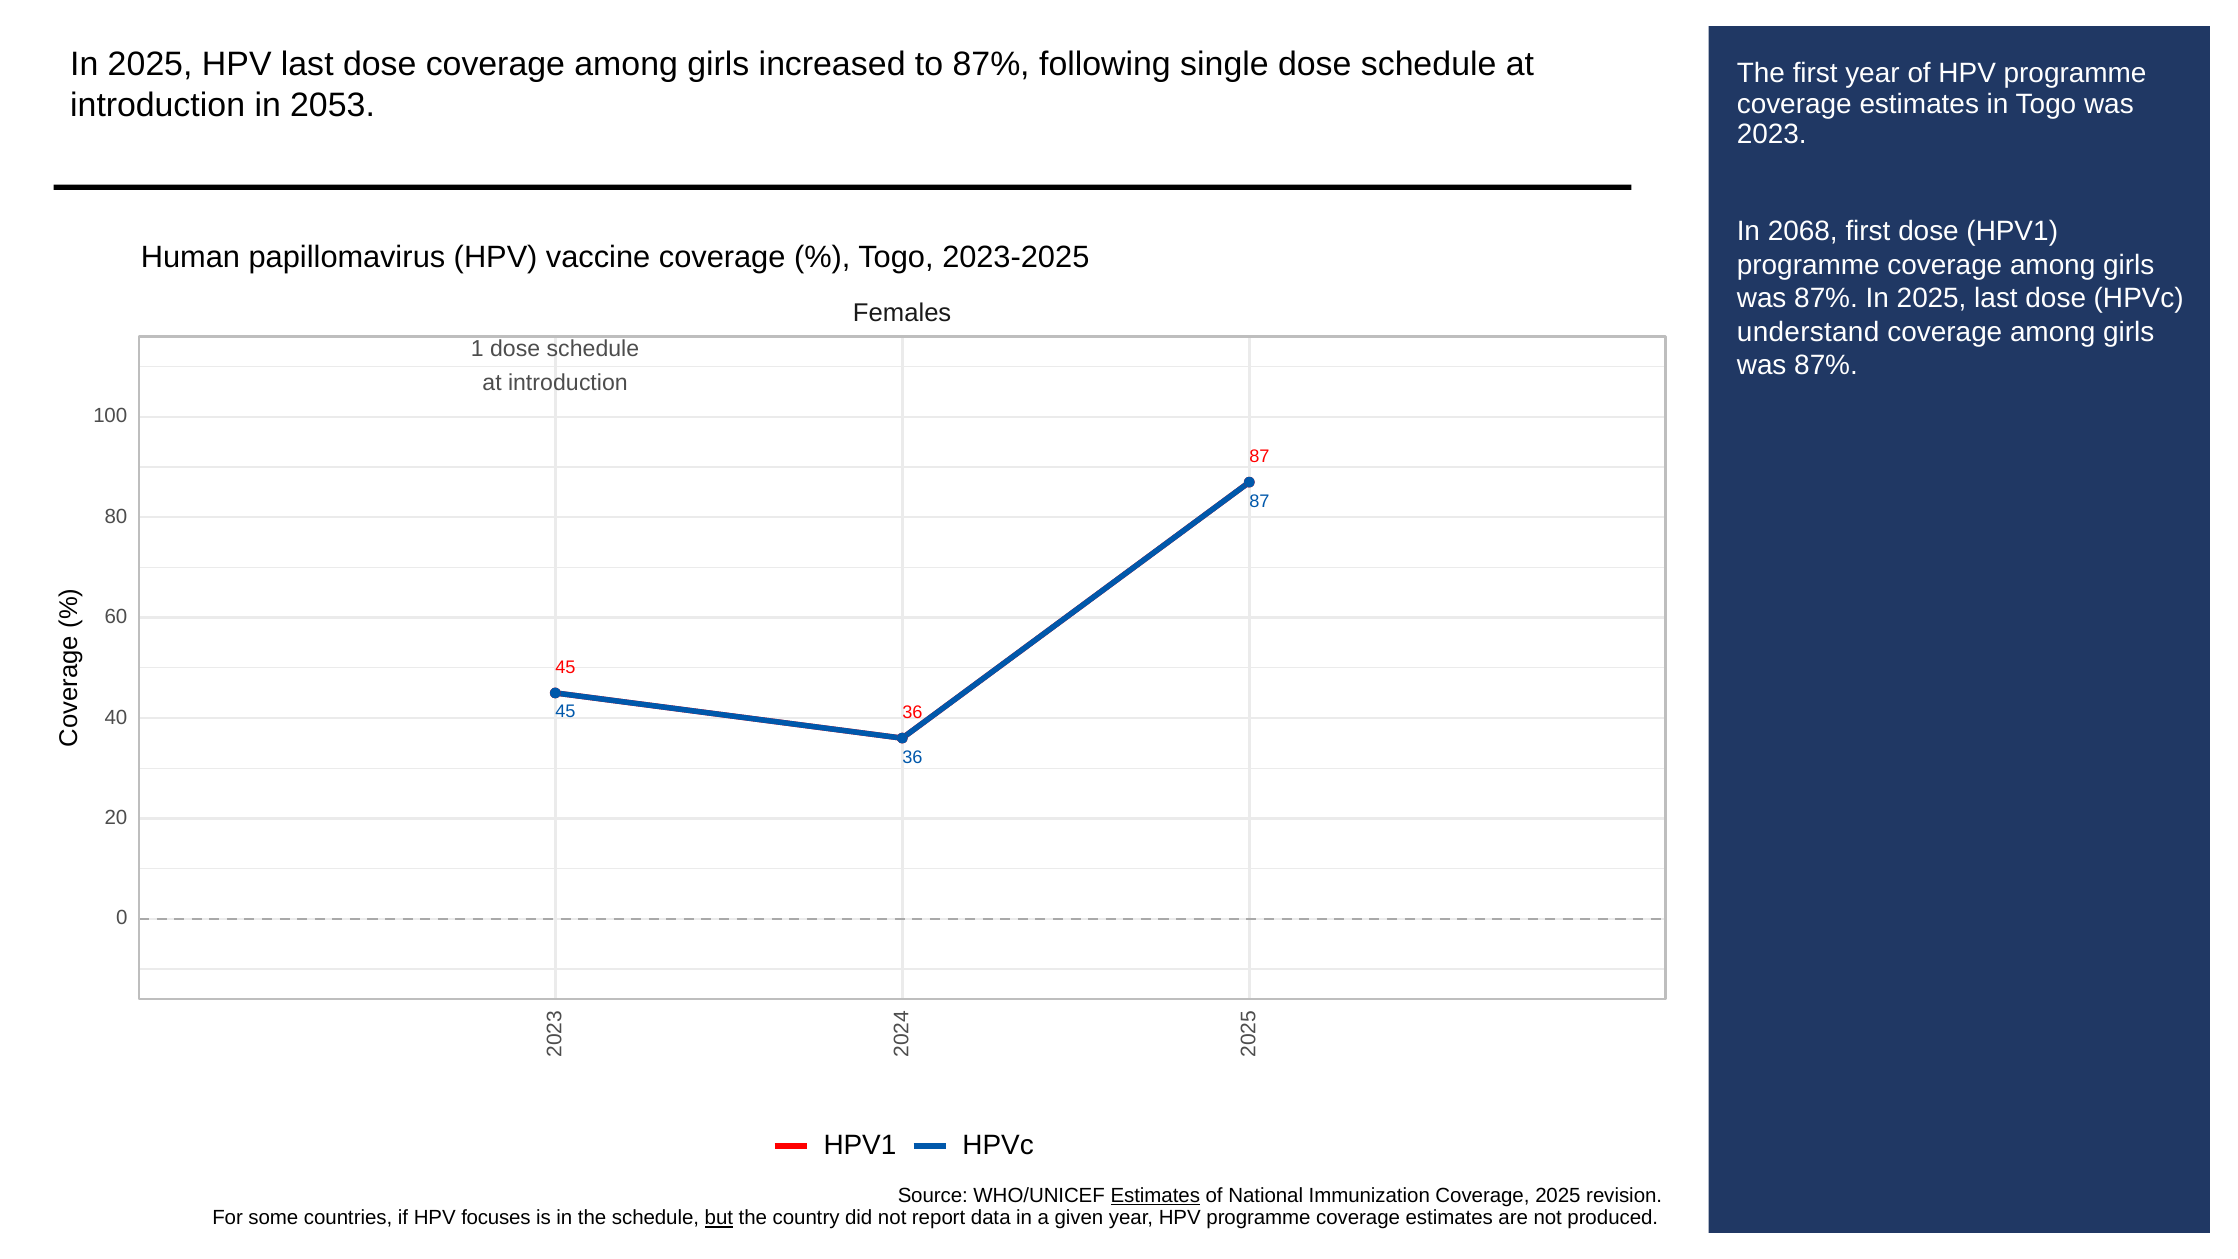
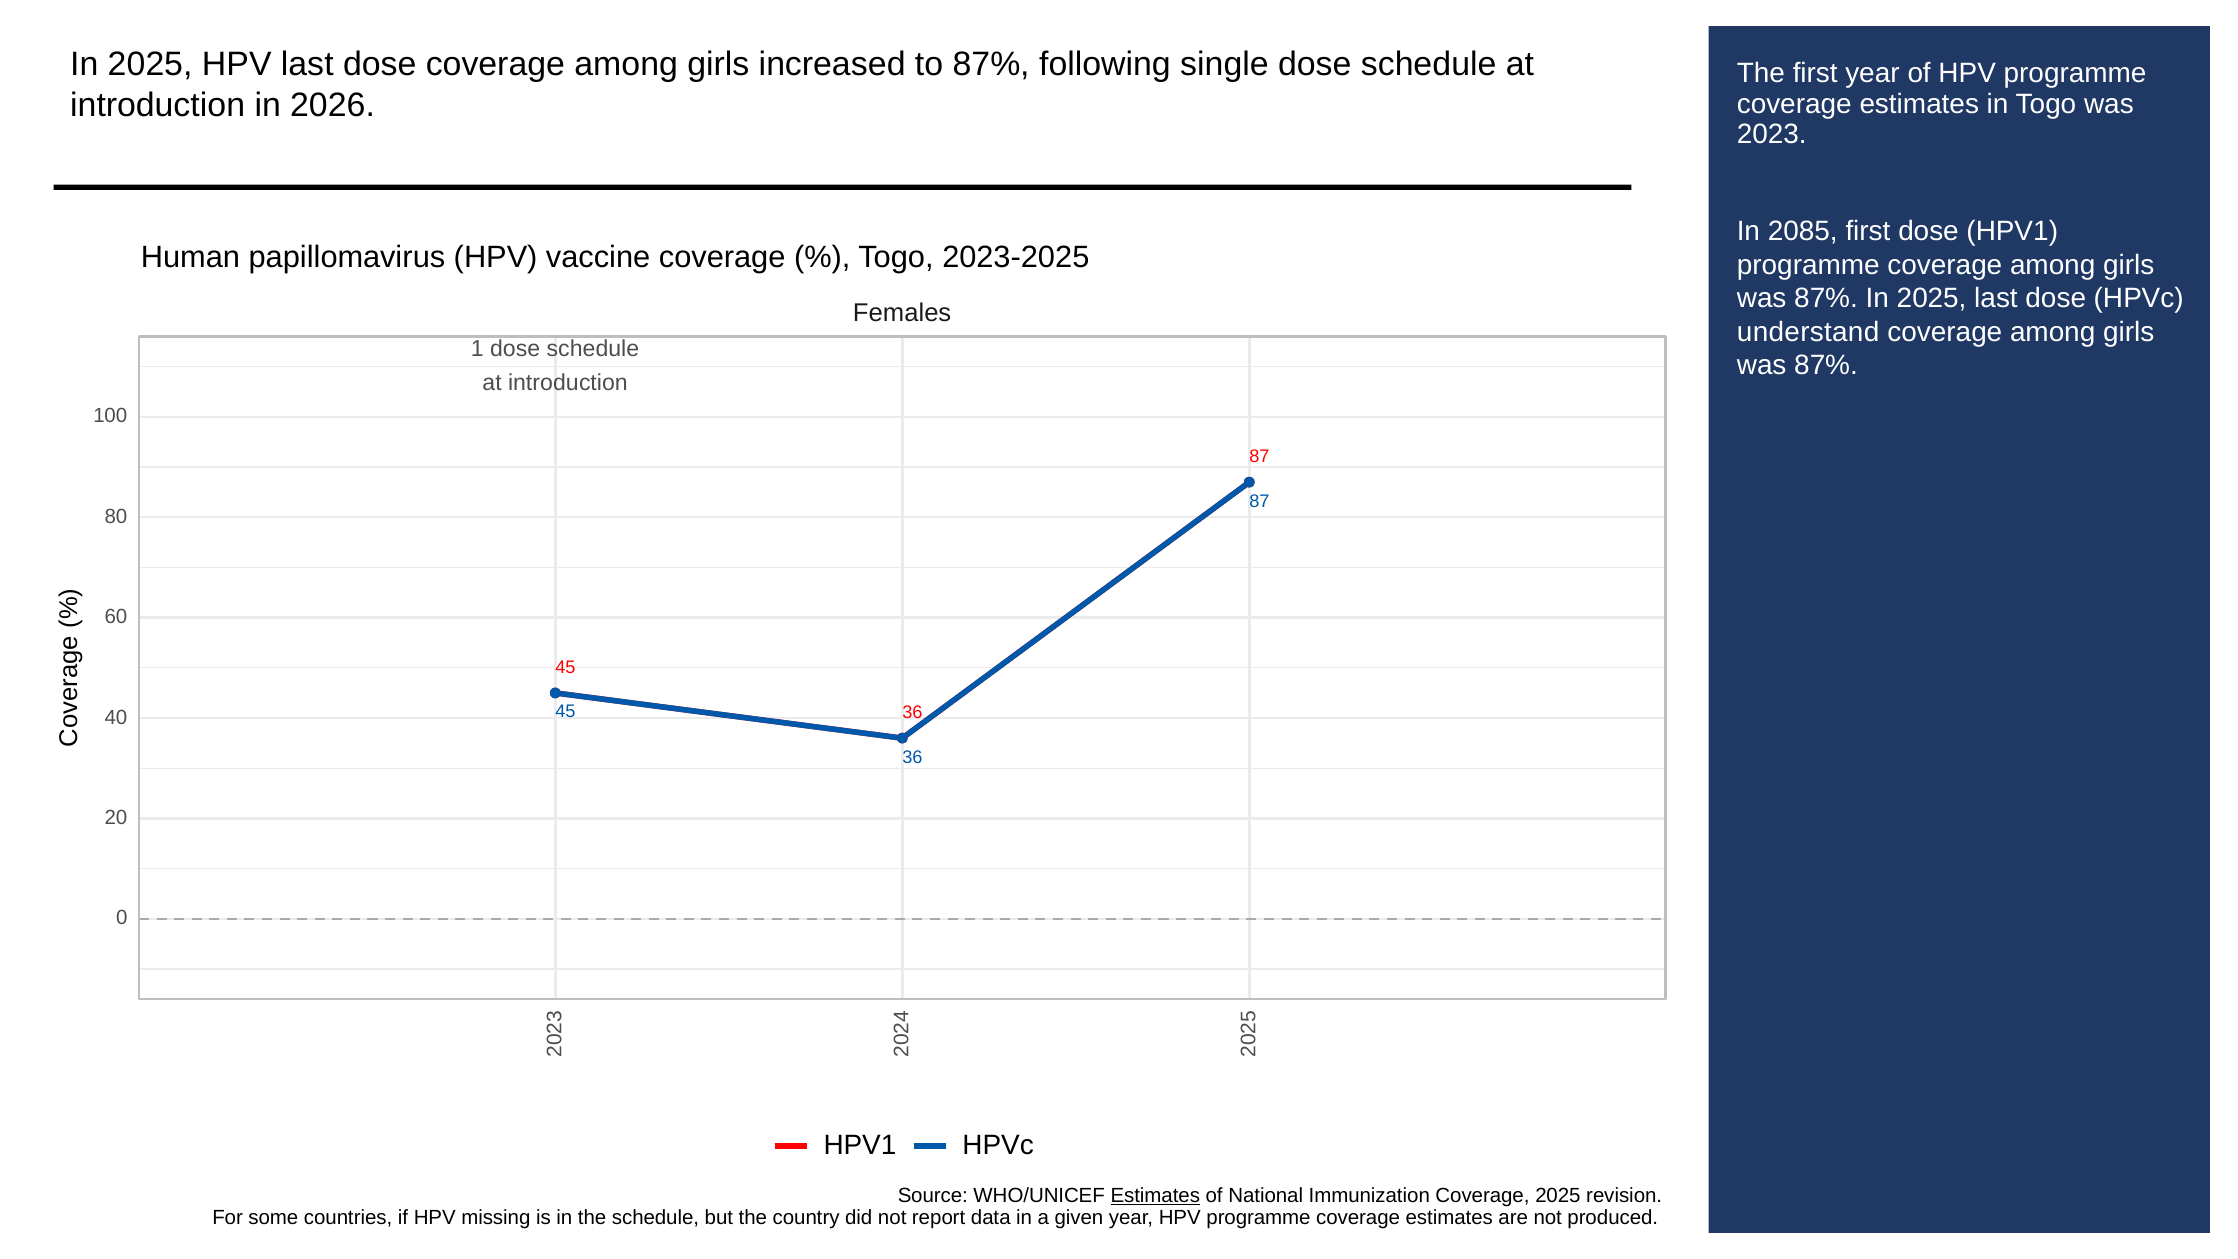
2053: 2053 -> 2026 (332, 105)
2068: 2068 -> 2085 (1803, 231)
focuses: focuses -> missing (496, 1218)
but underline: present -> none (719, 1218)
